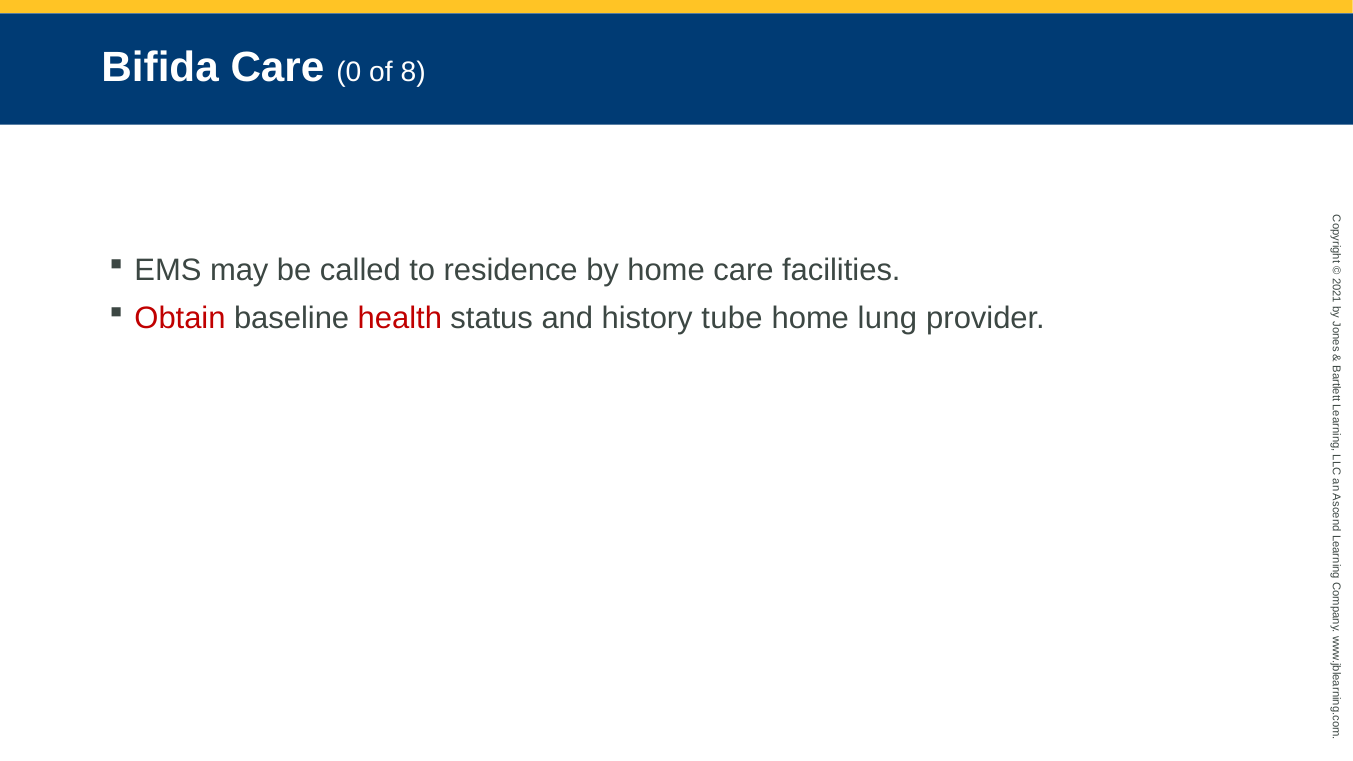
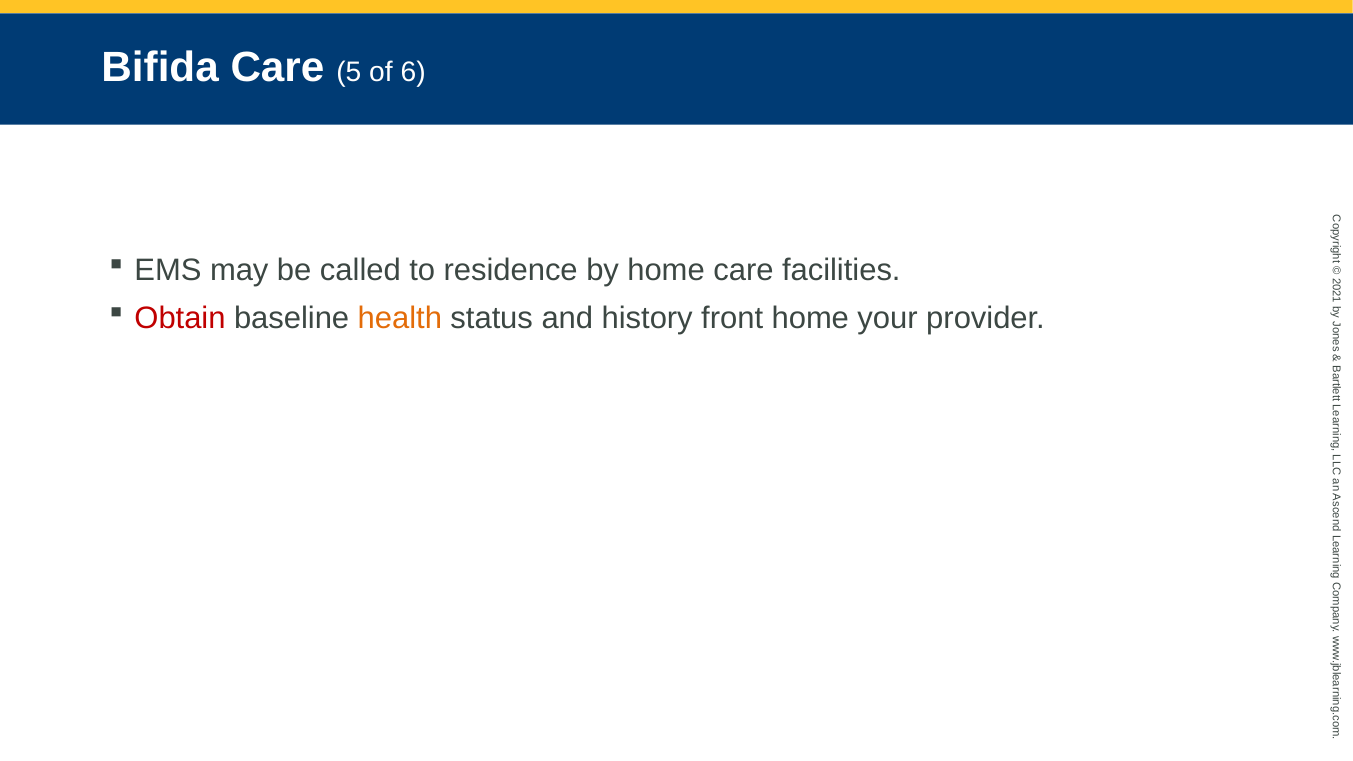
Care 0: 0 -> 5 (349, 73)
8: 8 -> 6 (413, 73)
health colour: red -> orange (400, 318)
tube: tube -> front (732, 318)
lung: lung -> your (888, 318)
